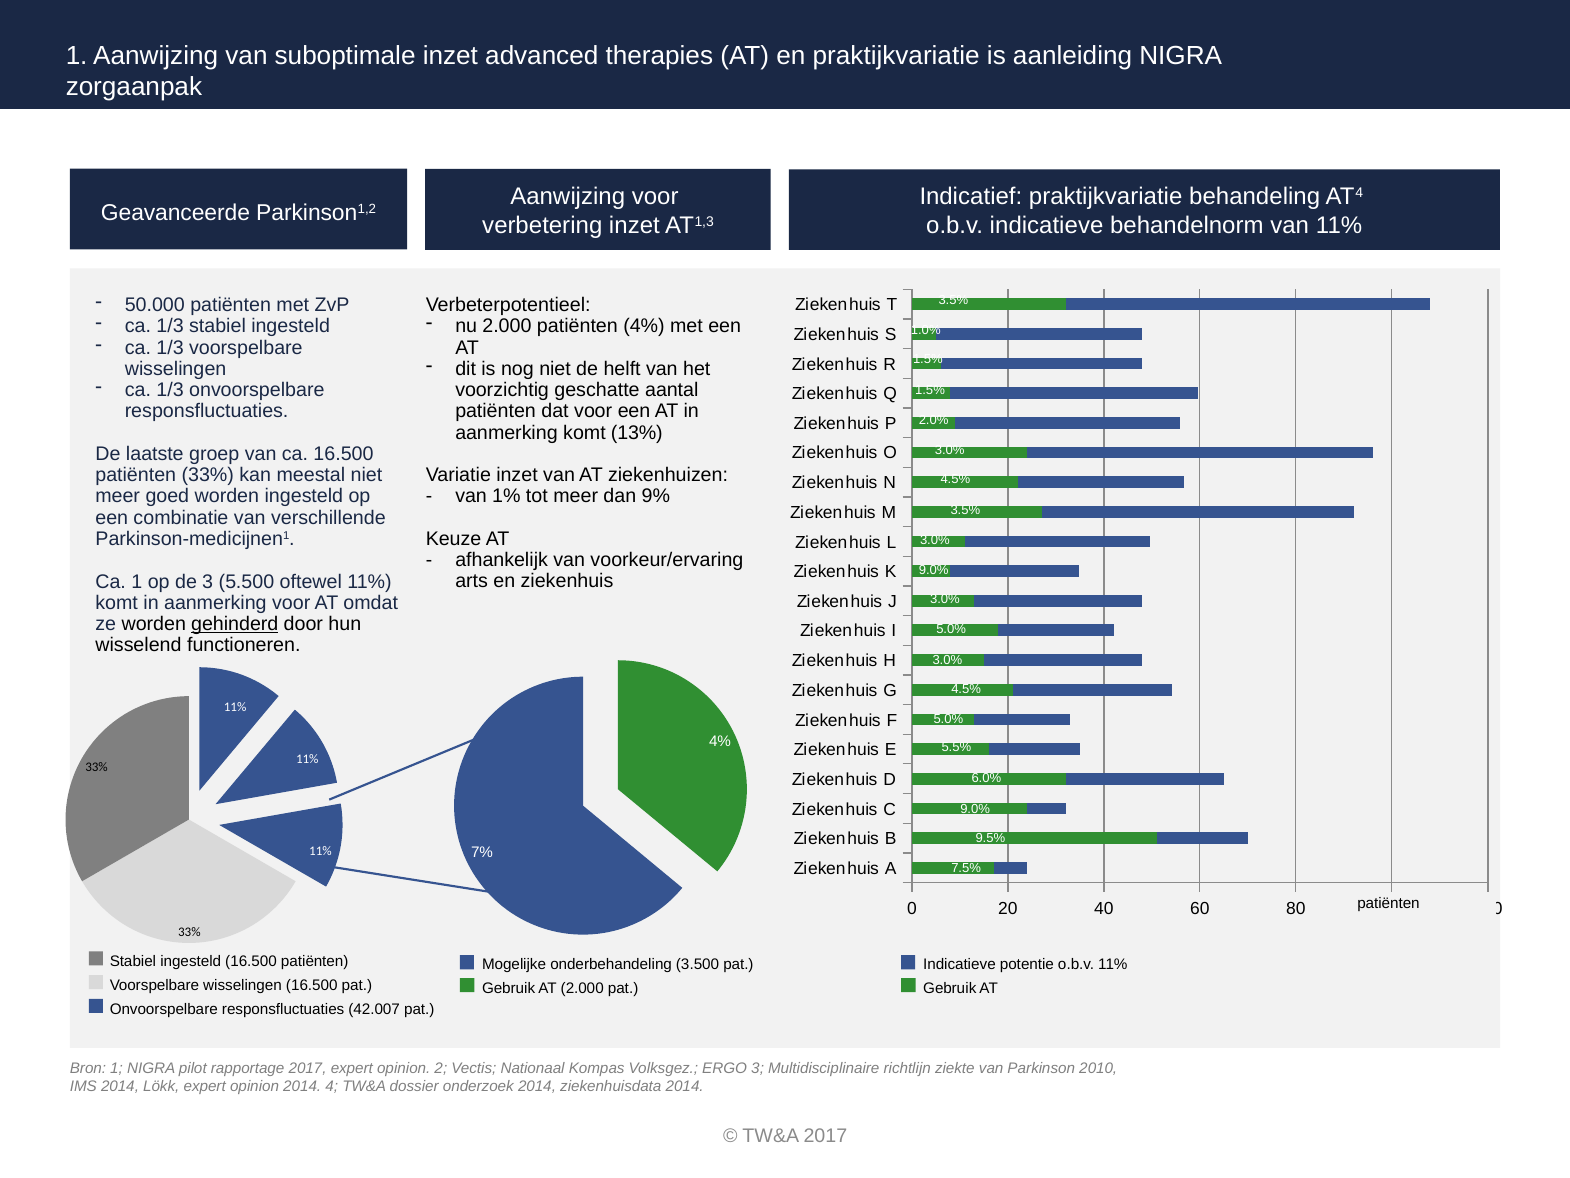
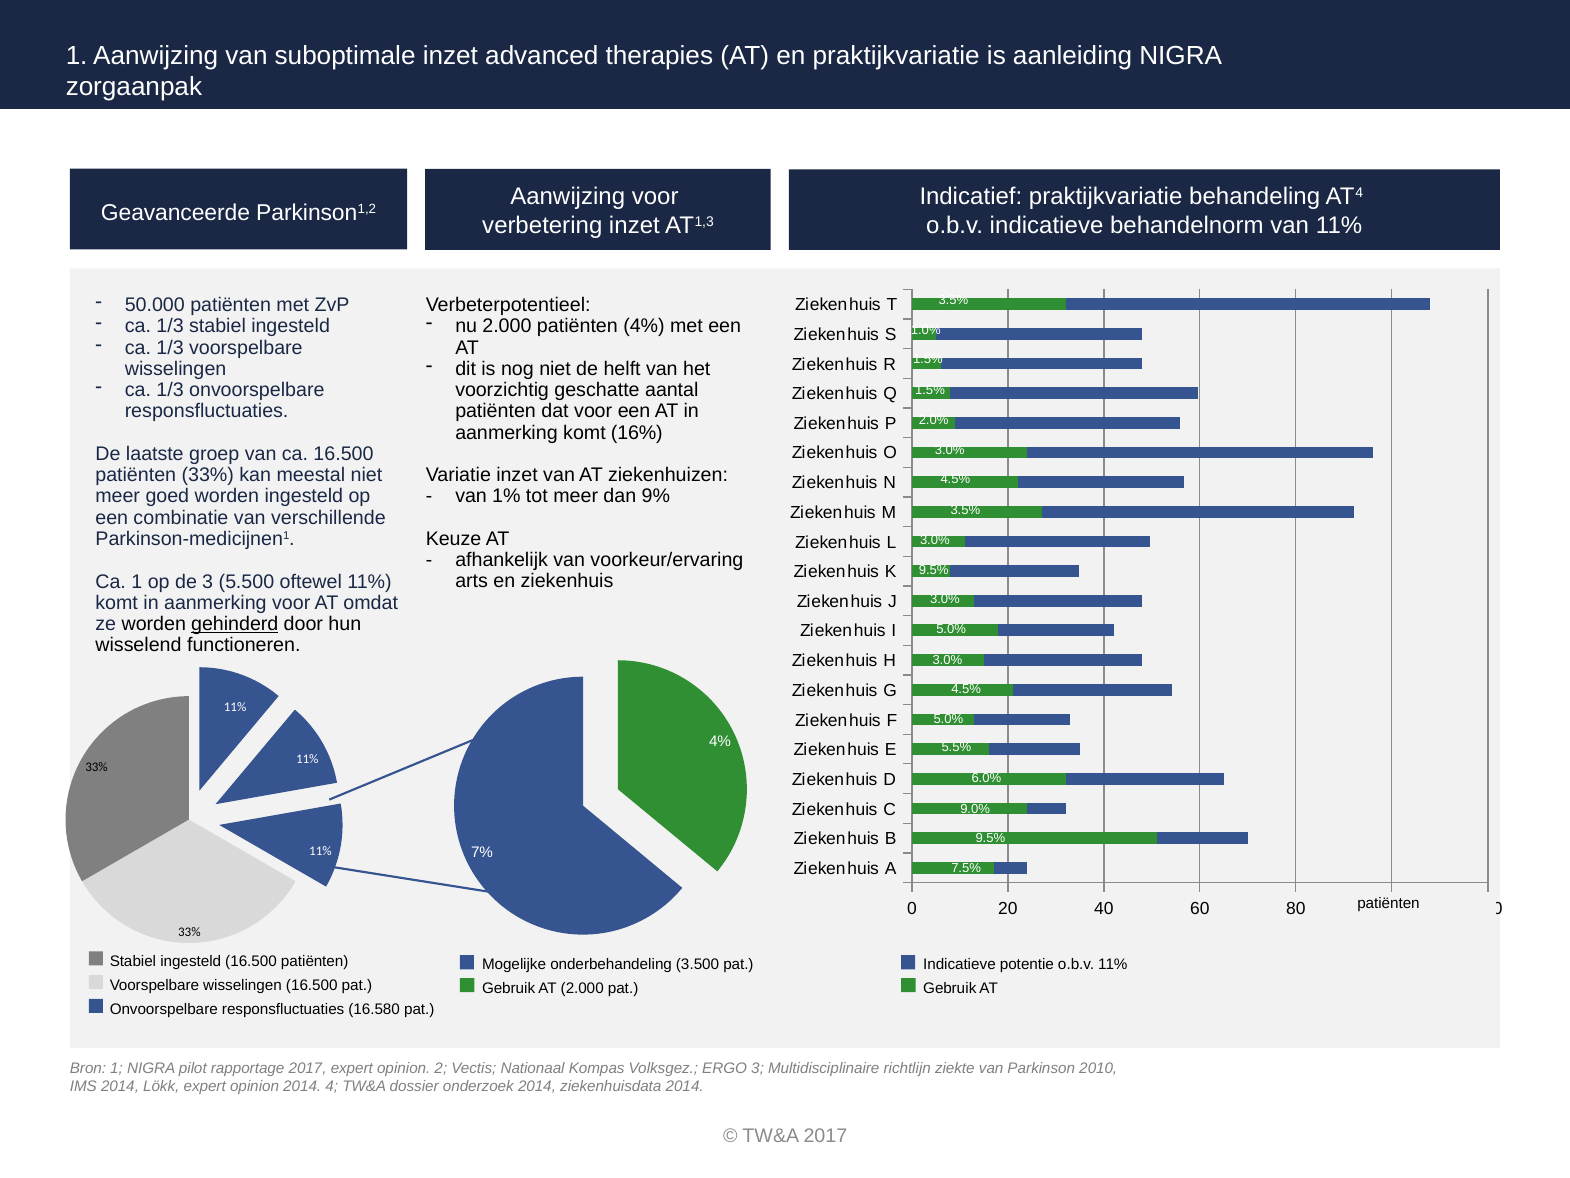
13%: 13% -> 16% (637, 432)
9.0%: 9.0% -> 9.5% (934, 569)
42.007: 42.007 -> 16.580 (374, 1009)
